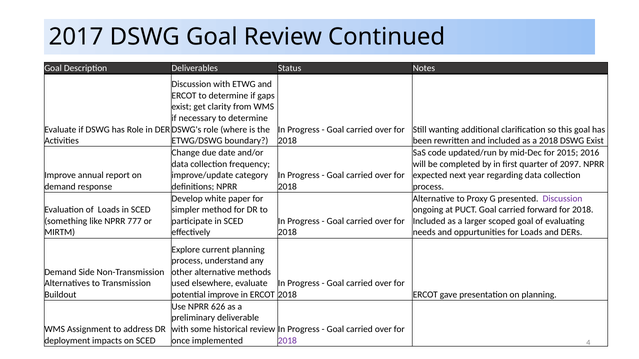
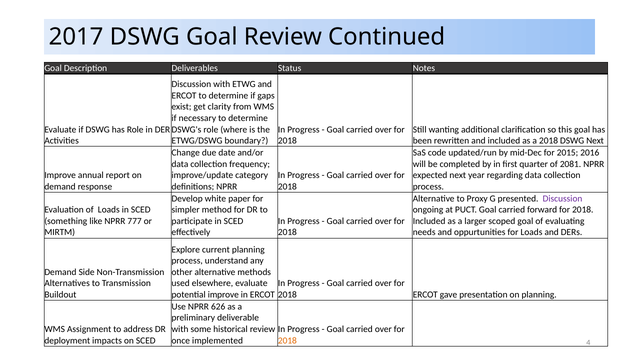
DSWG Exist: Exist -> Next (595, 141)
2097: 2097 -> 2081 (571, 164)
2018 colour: purple -> orange (287, 341)
